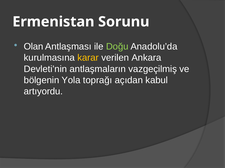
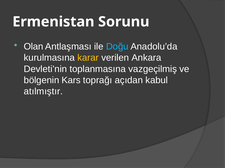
Doğu colour: light green -> light blue (117, 47)
antlaşmaların: antlaşmaların -> toplanmasına (98, 69)
Yola: Yola -> Kars (71, 81)
artıyordu: artıyordu -> atılmıştır (43, 92)
